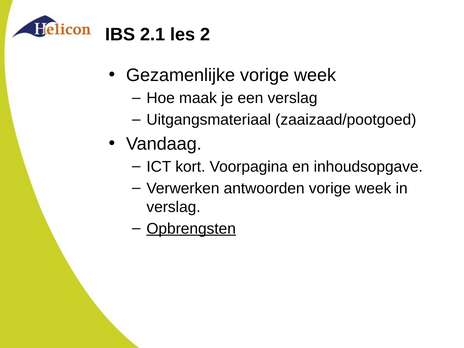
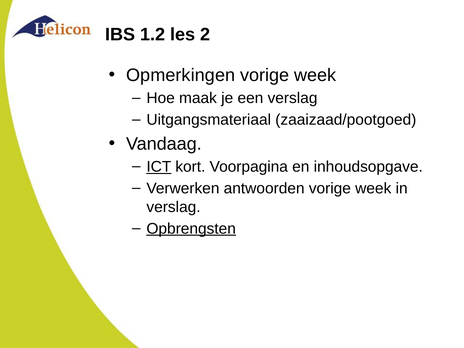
2.1: 2.1 -> 1.2 (153, 35)
Gezamenlijke: Gezamenlijke -> Opmerkingen (181, 75)
ICT underline: none -> present (159, 167)
